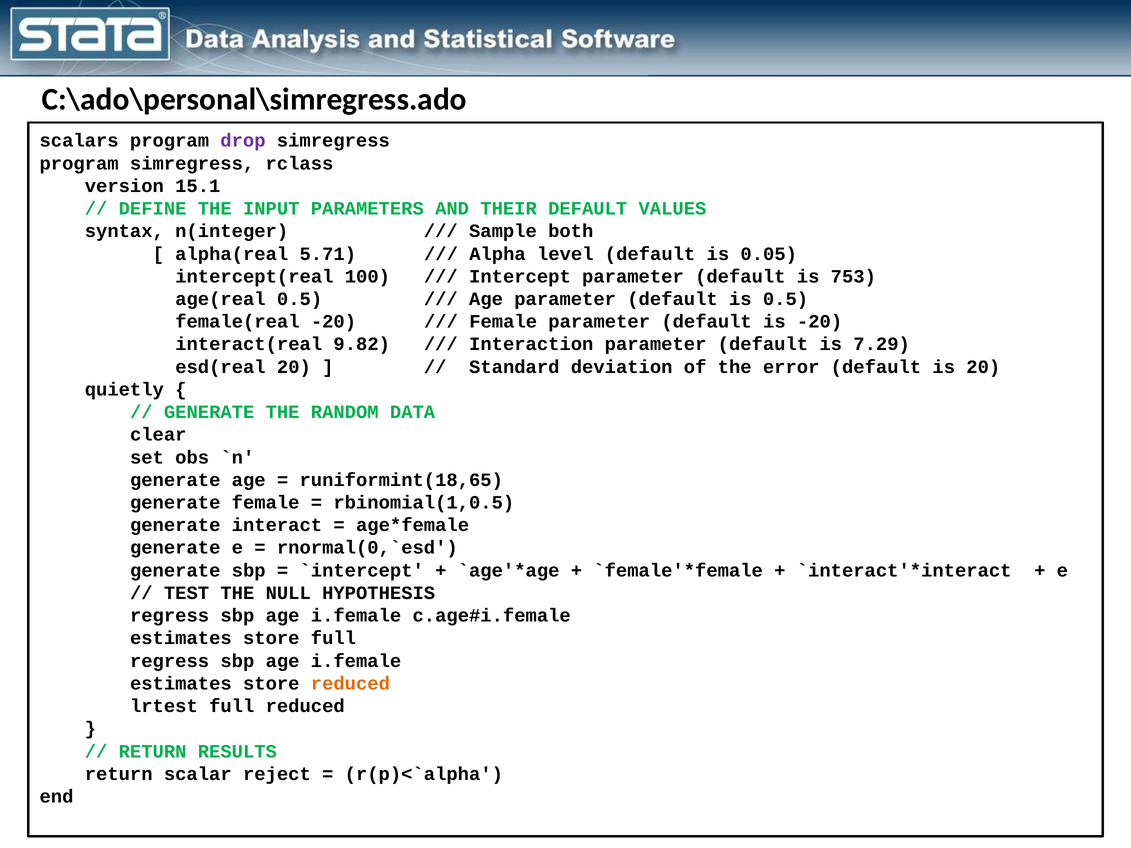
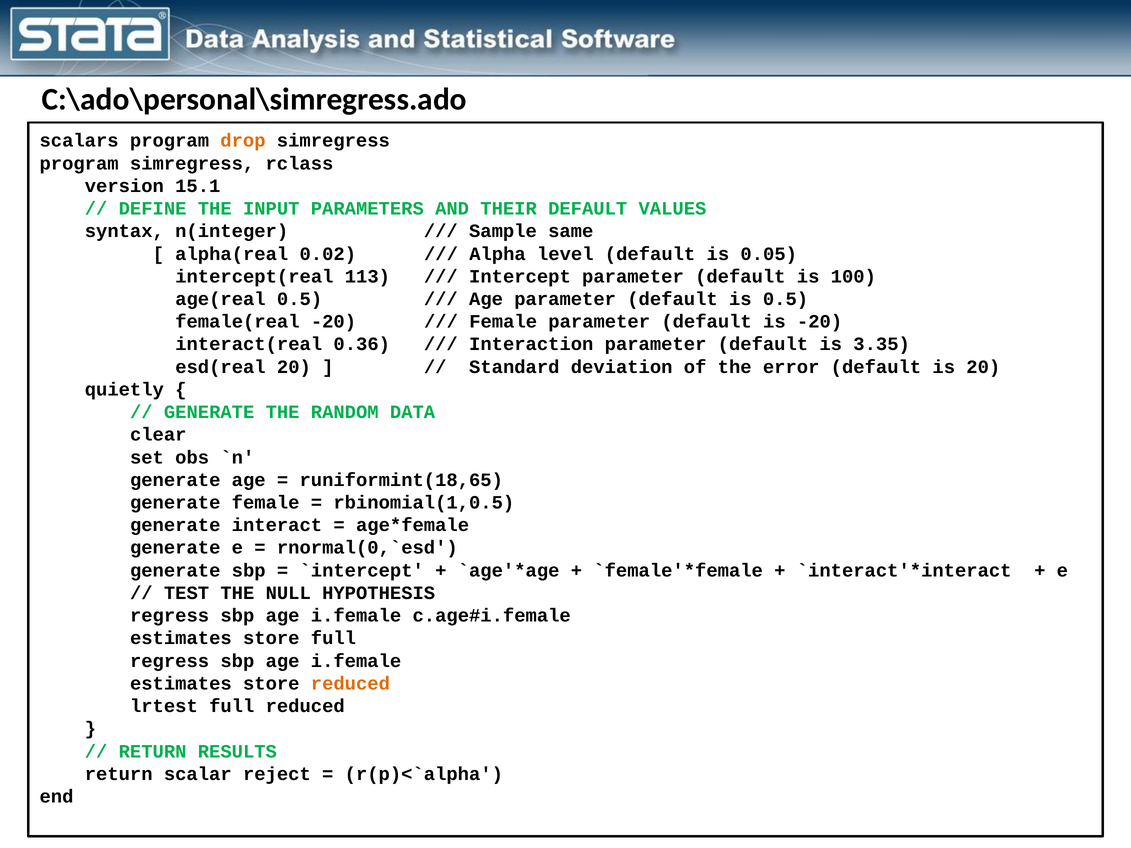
drop colour: purple -> orange (243, 141)
both: both -> same (571, 231)
5.71: 5.71 -> 0.02 (328, 254)
100: 100 -> 113 (367, 276)
753: 753 -> 100 (853, 276)
9.82: 9.82 -> 0.36 (362, 344)
7.29: 7.29 -> 3.35 (882, 344)
